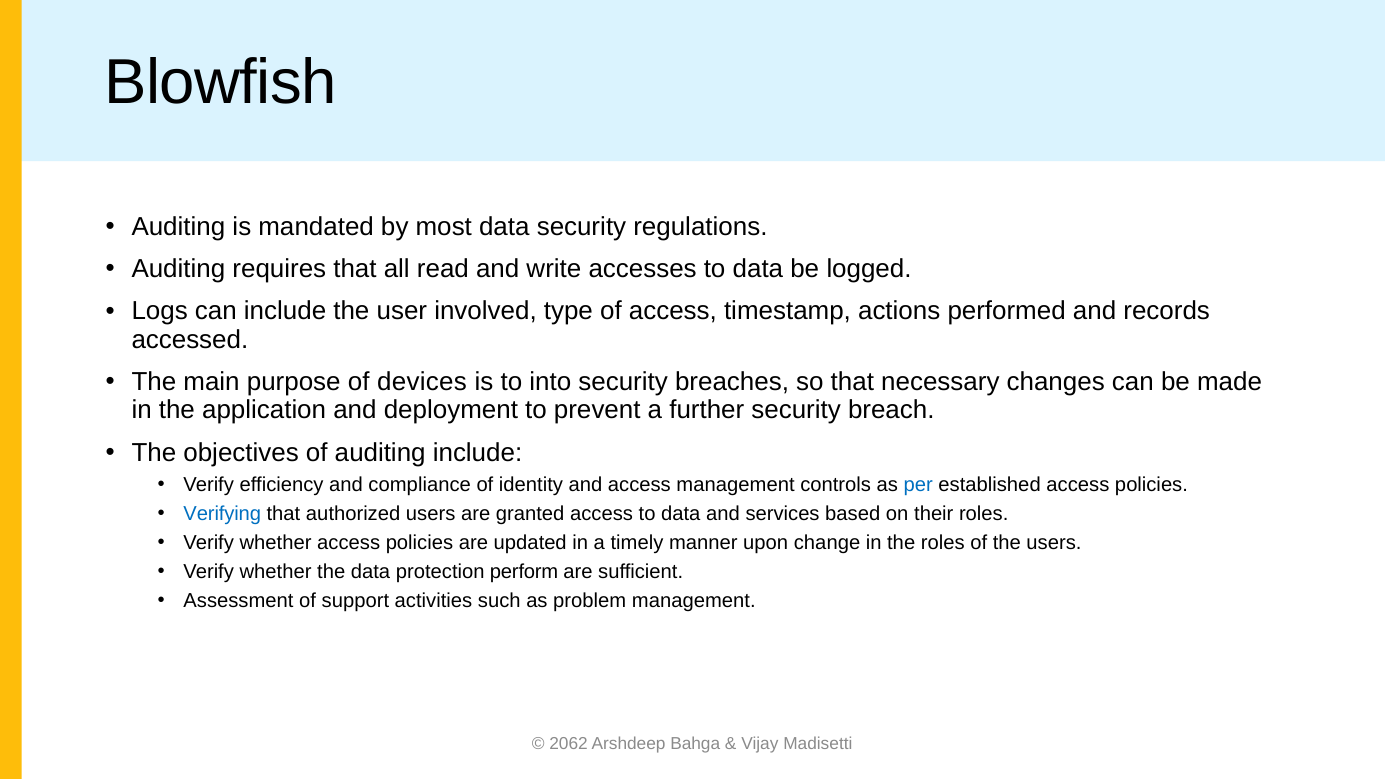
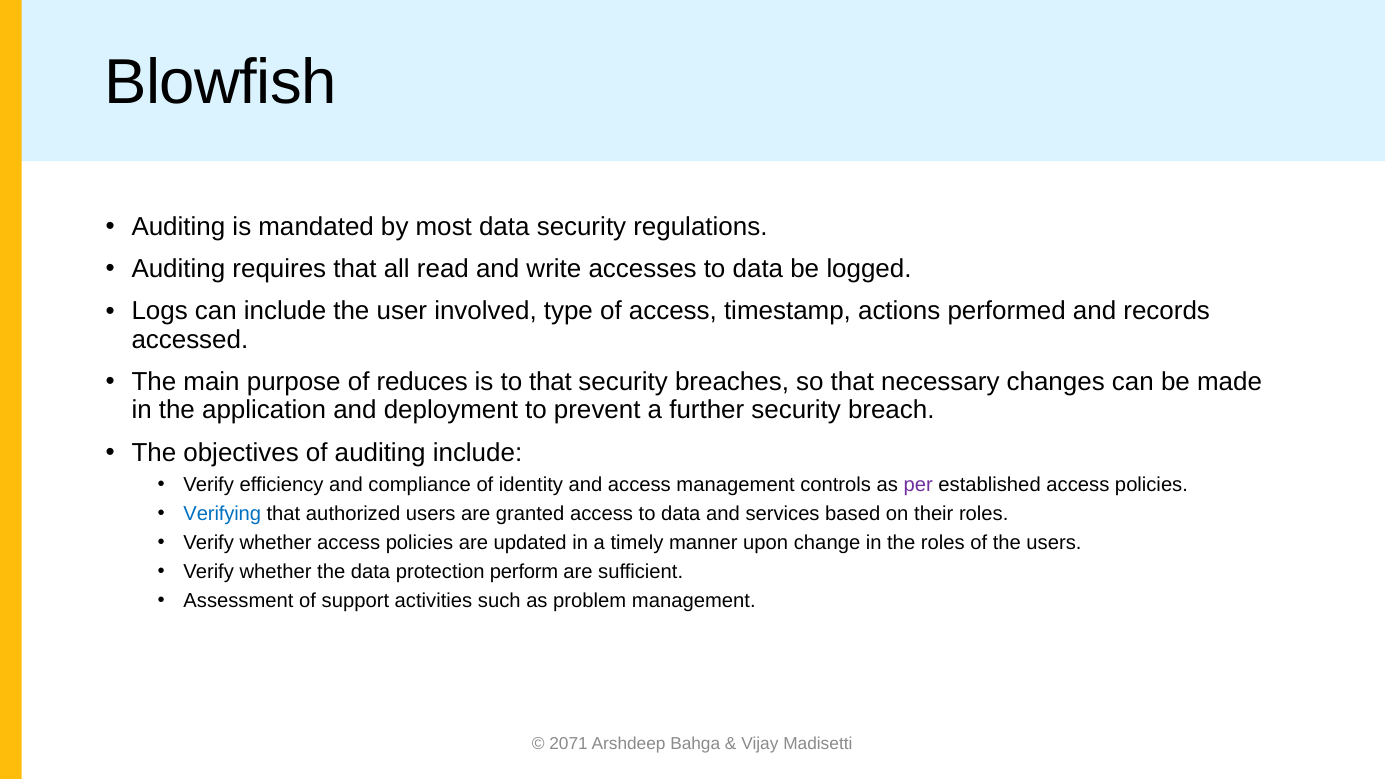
devices: devices -> reduces (422, 382)
to into: into -> that (550, 382)
per colour: blue -> purple (918, 485)
2062: 2062 -> 2071 (569, 744)
